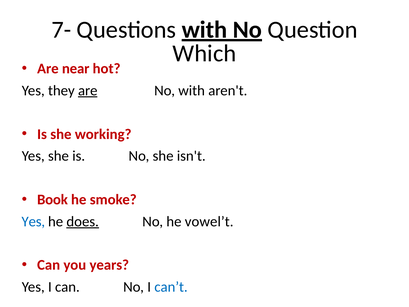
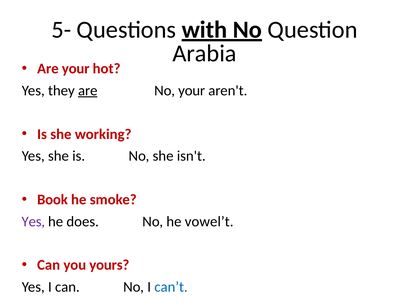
7-: 7- -> 5- (61, 30)
Which: Which -> Arabia (205, 53)
Are near: near -> your (76, 69)
No with: with -> your (192, 90)
Yes colour: blue -> purple (33, 221)
does underline: present -> none (83, 221)
years: years -> yours (109, 265)
